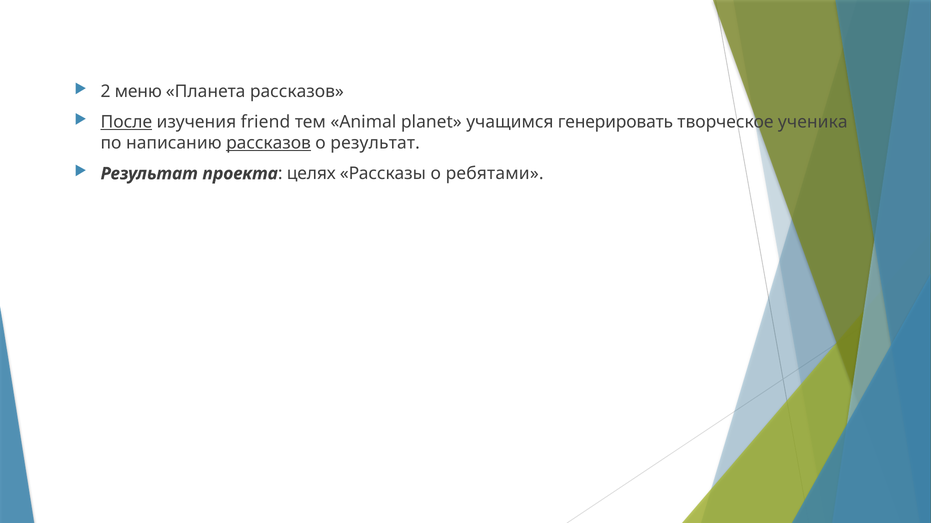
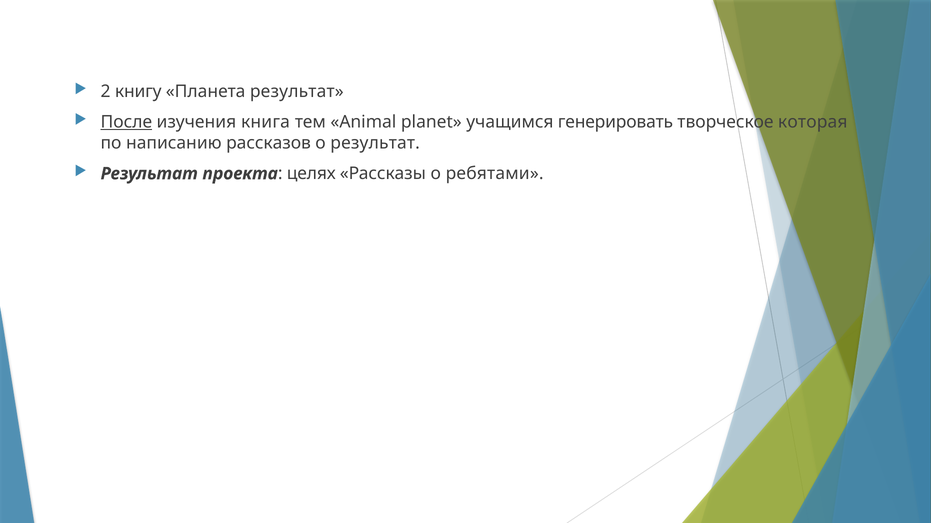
меню: меню -> книгу (138, 92)
Планета рассказов: рассказов -> результат (297, 92)
friend: friend -> книга (265, 122)
ученика: ученика -> которая (813, 122)
рассказов underline: present -> none (269, 143)
